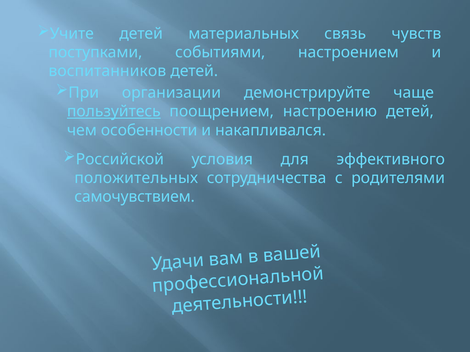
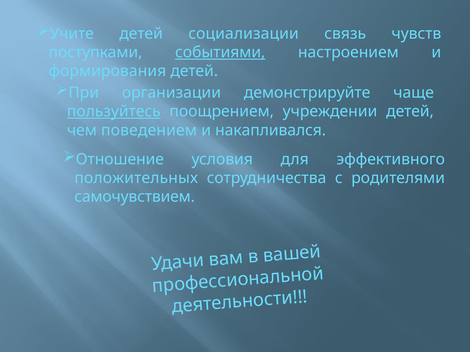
материальных: материальных -> социализации (244, 34)
событиями underline: none -> present (220, 52)
воспитанников: воспитанников -> формирования (107, 71)
настроению: настроению -> учреждении (330, 112)
особенности: особенности -> поведением (149, 130)
Российской: Российской -> Отношение (120, 159)
